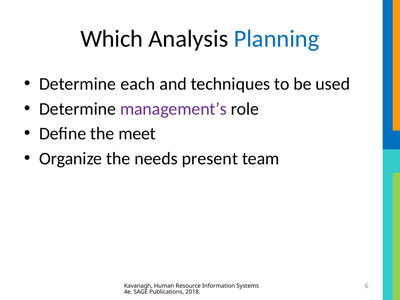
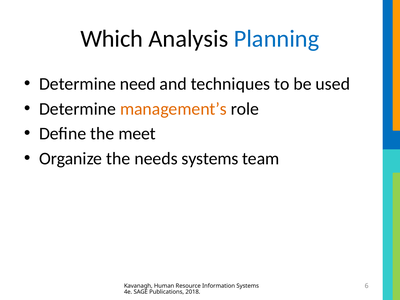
each: each -> need (138, 84)
management’s colour: purple -> orange (173, 109)
needs present: present -> systems (210, 159)
